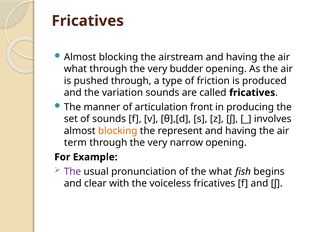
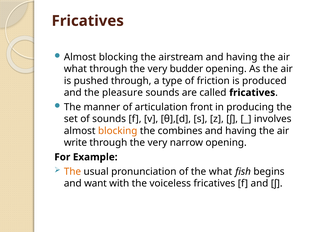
variation: variation -> pleasure (122, 93)
represent: represent -> combines (180, 131)
term: term -> write (75, 142)
The colour: purple -> orange (72, 171)
clear: clear -> want (95, 183)
